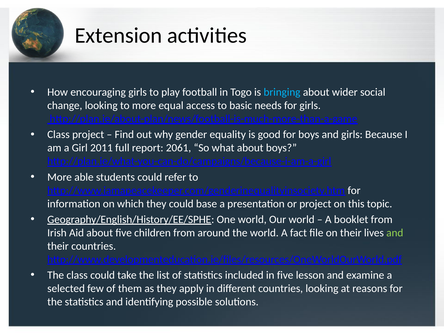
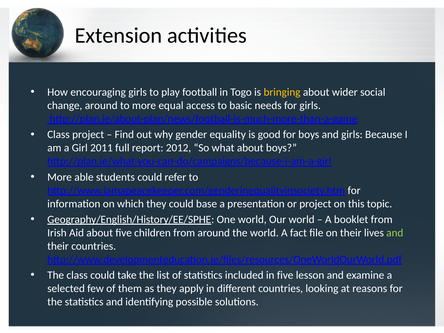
bringing colour: light blue -> yellow (282, 92)
change looking: looking -> around (101, 106)
2061: 2061 -> 2012 (179, 148)
